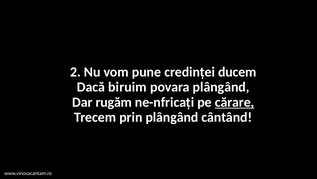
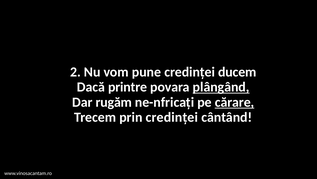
biruim: biruim -> printre (128, 87)
plângând underline: none -> present (221, 87)
prin plângând: plângând -> credinței (172, 117)
